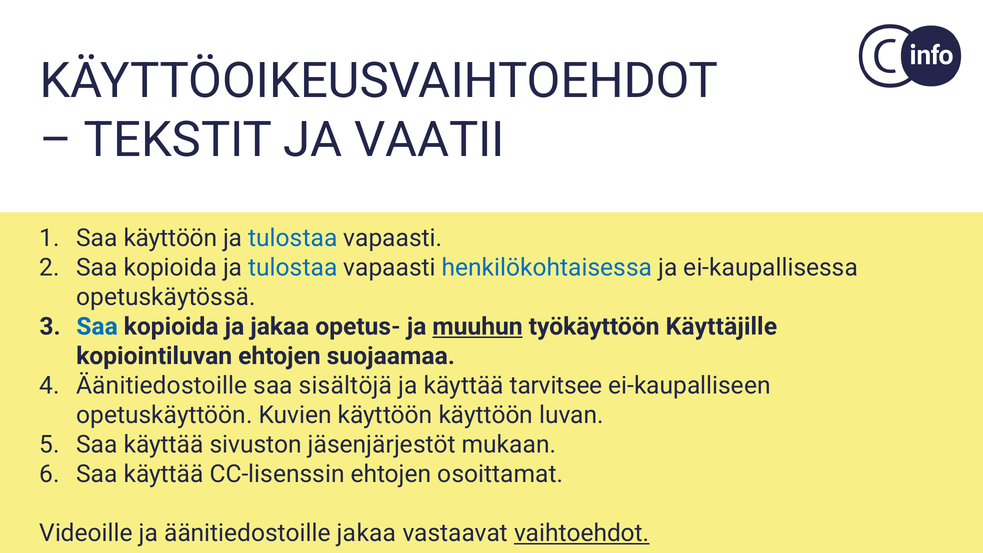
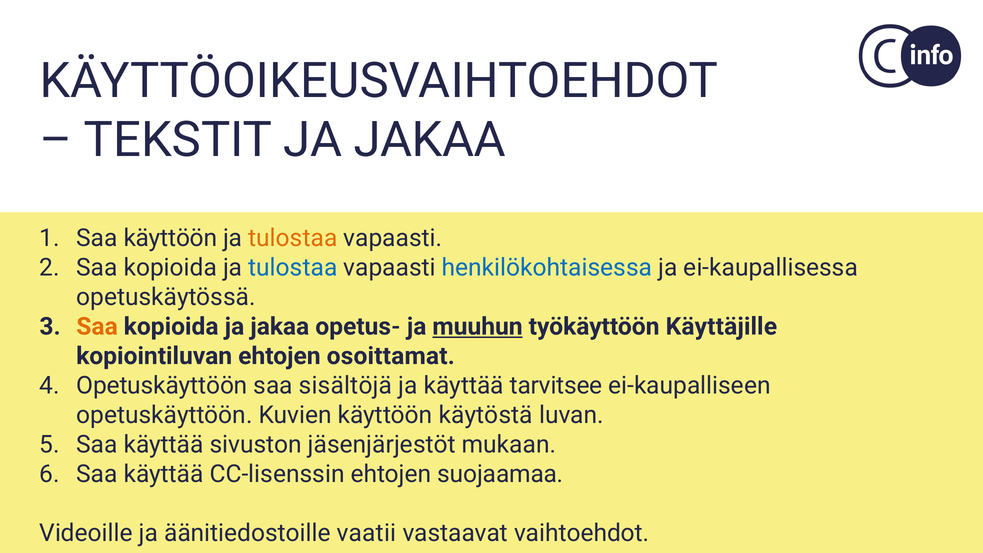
TEKSTIT JA VAATII: VAATII -> JAKAA (430, 140)
tulostaa colour: blue -> orange (293, 238)
Saa colour: blue -> orange (97, 326)
suojaamaa: suojaamaa -> osoittamat (391, 356)
Äänitiedostoille: Äänitiedostoille -> Opetuskäyttöön (162, 385)
käyttöön käyttöön: käyttöön -> käytöstä (486, 415)
osoittamat: osoittamat -> suojaamaa (500, 474)
äänitiedostoille jakaa: jakaa -> vaatii (367, 533)
vaihtoehdot underline: present -> none (582, 533)
